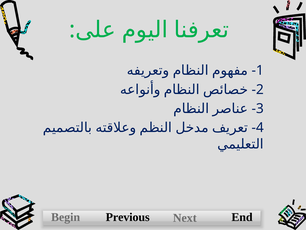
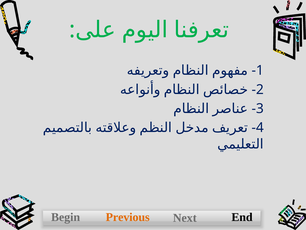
Previous colour: black -> orange (128, 217)
